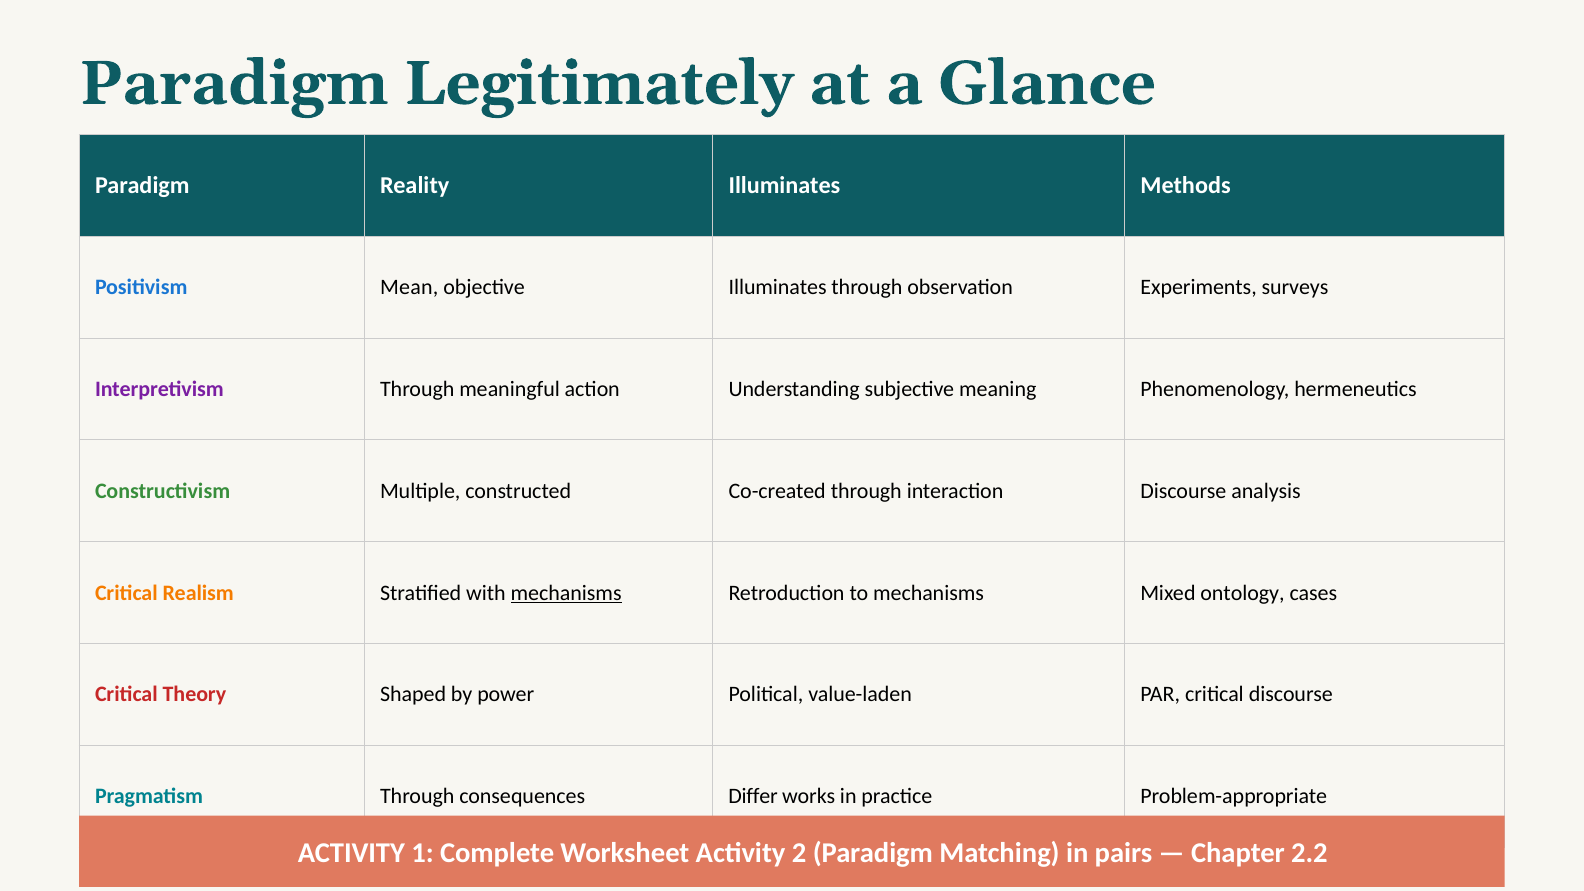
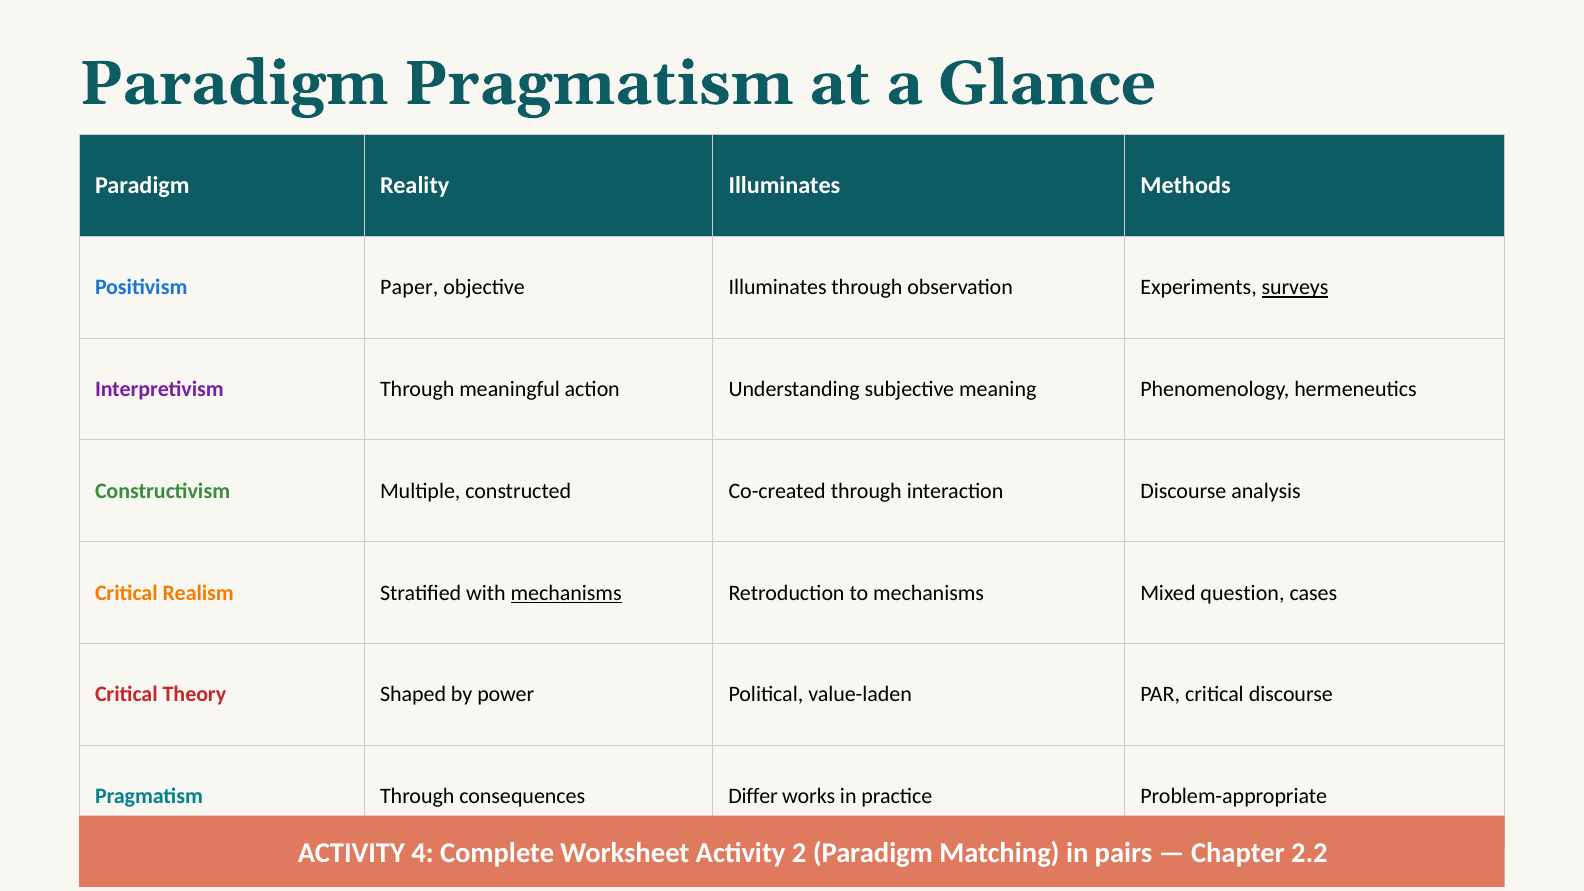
Paradigm Legitimately: Legitimately -> Pragmatism (599, 83)
Mean: Mean -> Paper (409, 288)
surveys underline: none -> present (1295, 288)
ontology: ontology -> question (1242, 593)
1: 1 -> 4 (422, 853)
